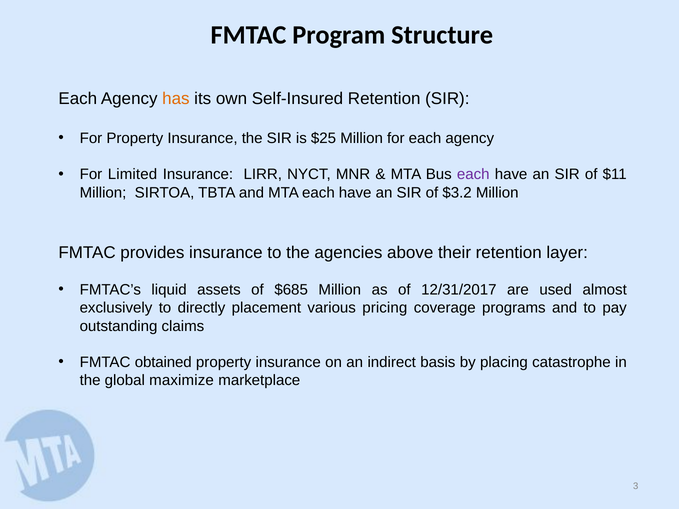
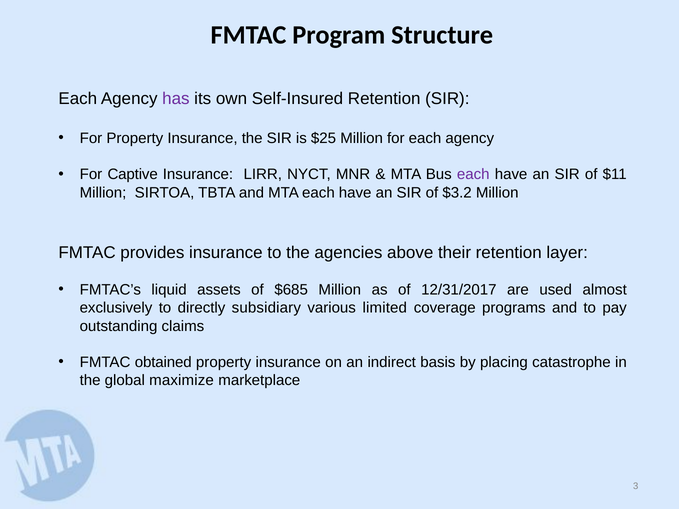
has colour: orange -> purple (176, 99)
Limited: Limited -> Captive (133, 175)
placement: placement -> subsidiary (266, 308)
pricing: pricing -> limited (385, 308)
